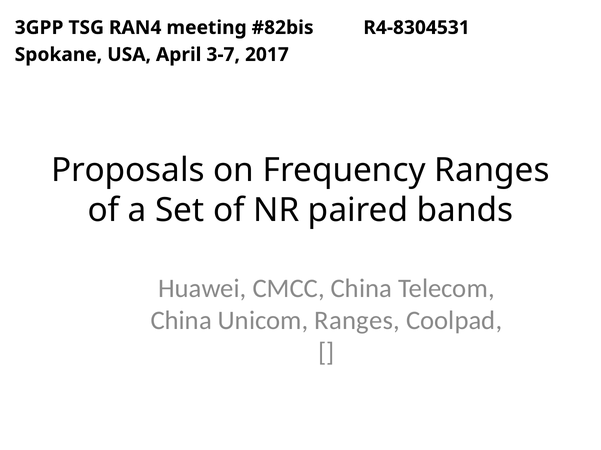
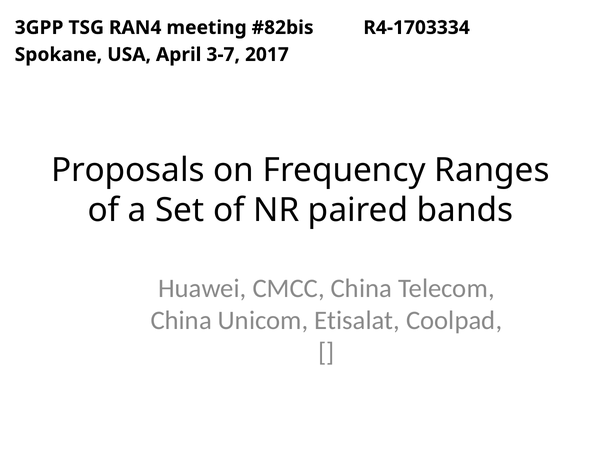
R4-8304531: R4-8304531 -> R4-1703334 (417, 28)
Unicom Ranges: Ranges -> Etisalat (357, 321)
